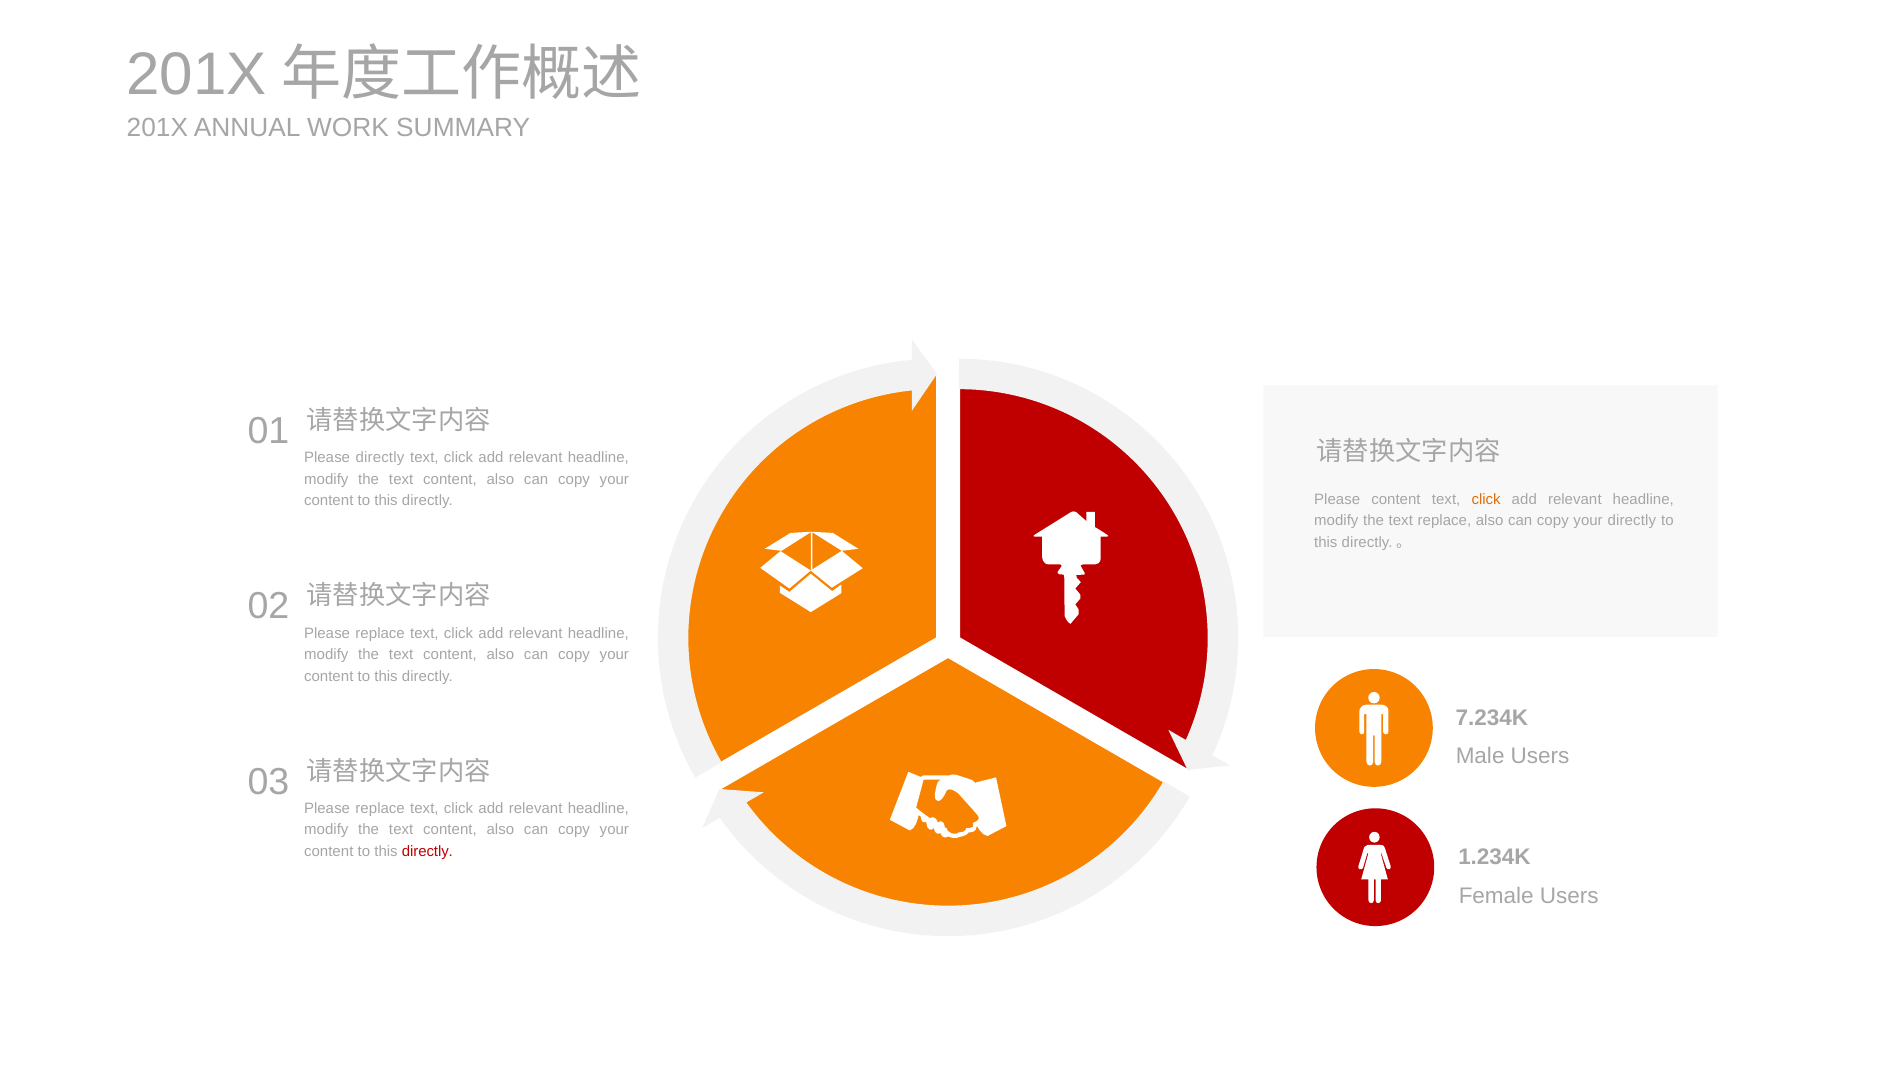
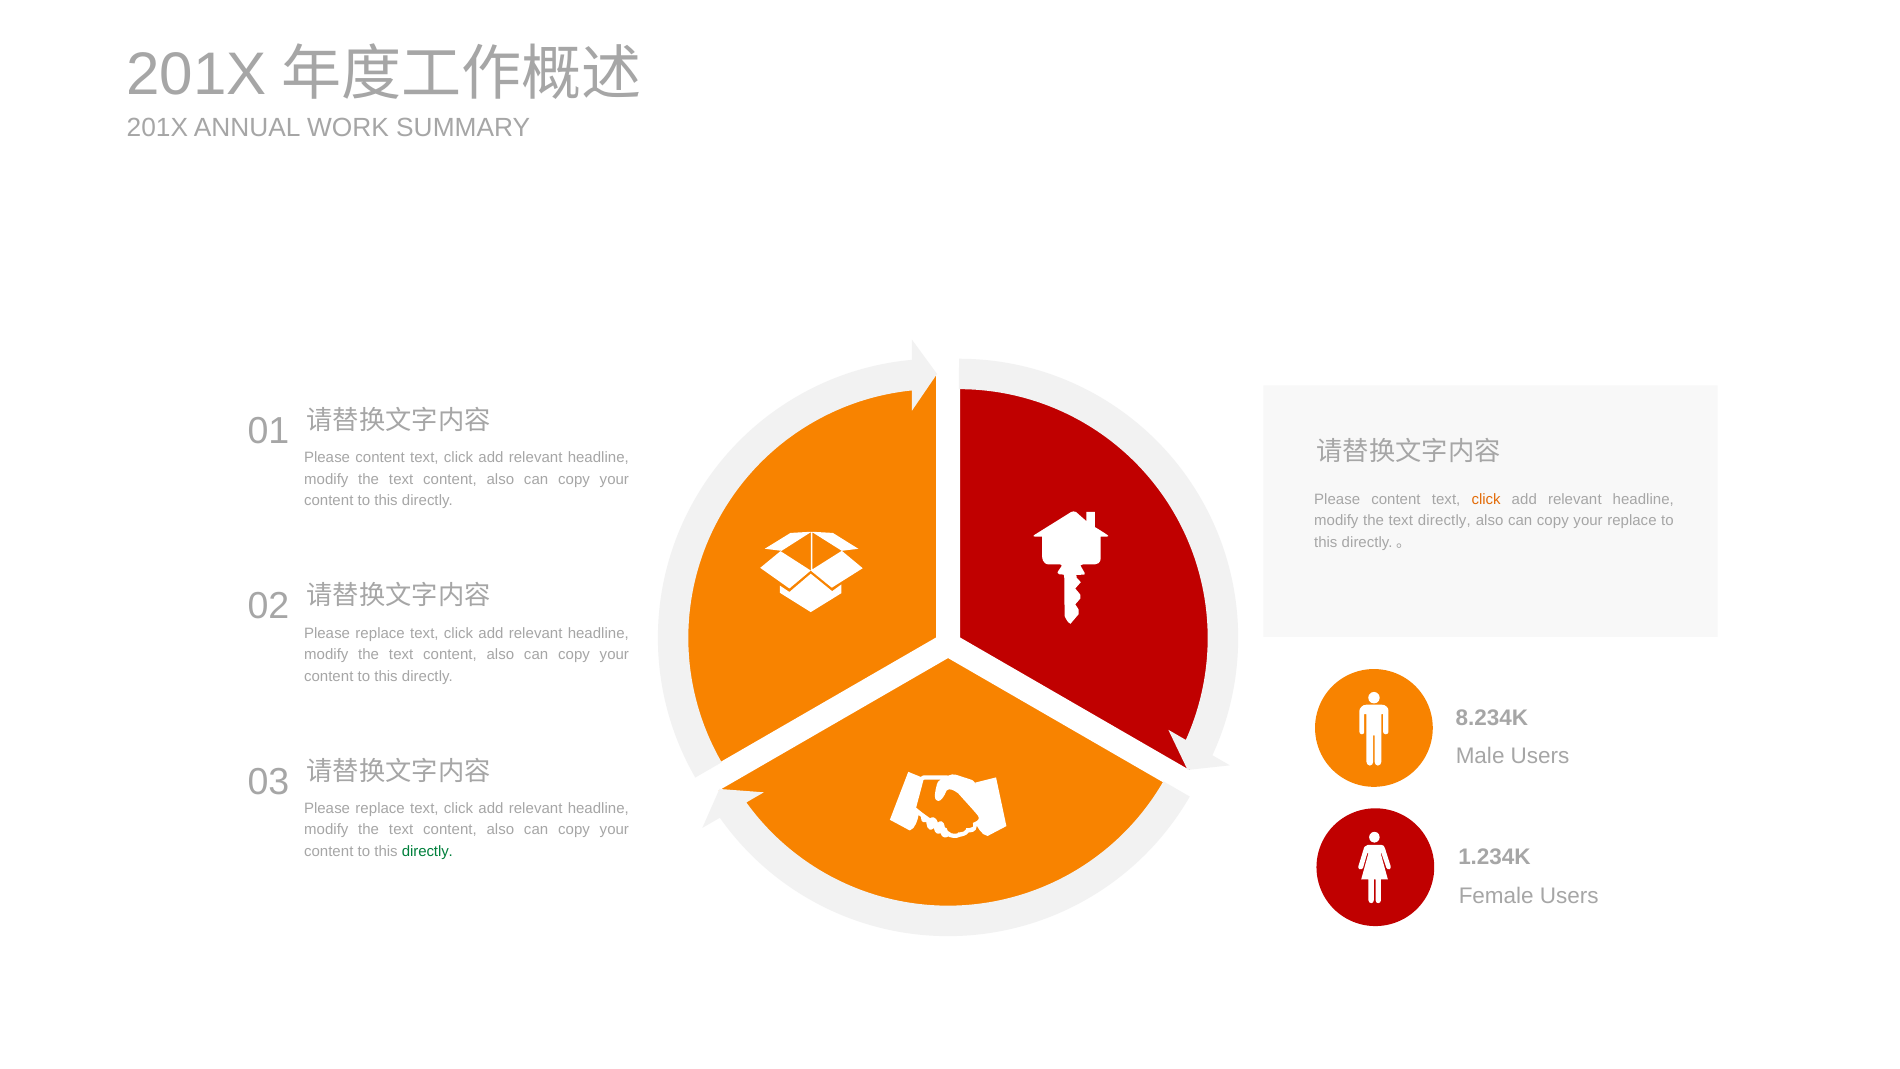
directly: directly -> content (380, 458)
text replace: replace -> directly (1444, 521)
your directly: directly -> replace (1632, 521)
7.234K: 7.234K -> 8.234K (1492, 717)
directly colour: red -> green (427, 851)
